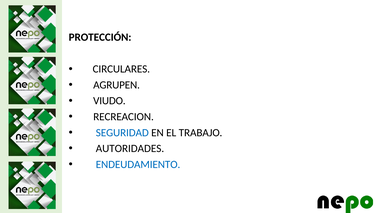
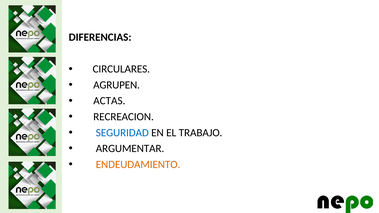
PROTECCIÓN: PROTECCIÓN -> DIFERENCIAS (100, 37)
VIUDO: VIUDO -> ACTAS (109, 101)
AUTORIDADES: AUTORIDADES -> ARGUMENTAR (130, 149)
ENDEUDAMIENTO colour: blue -> orange (138, 165)
